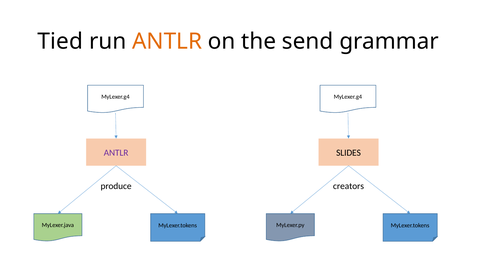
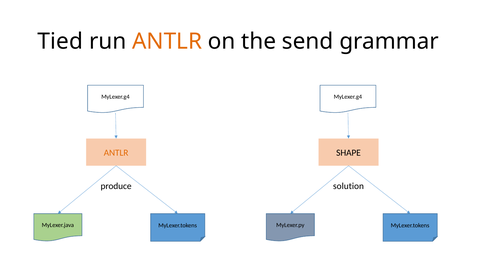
ANTLR colour: purple -> orange (116, 153)
SLIDES: SLIDES -> SHAPE (348, 153)
creators: creators -> solution (348, 186)
